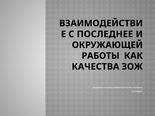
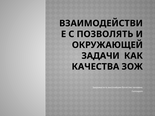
ПОСЛЕДНЕЕ: ПОСЛЕДНЕЕ -> ПОЗВОЛЯТЬ (105, 34)
РАБОТЫ: РАБОТЫ -> ЗАДАЧИ (101, 56)
